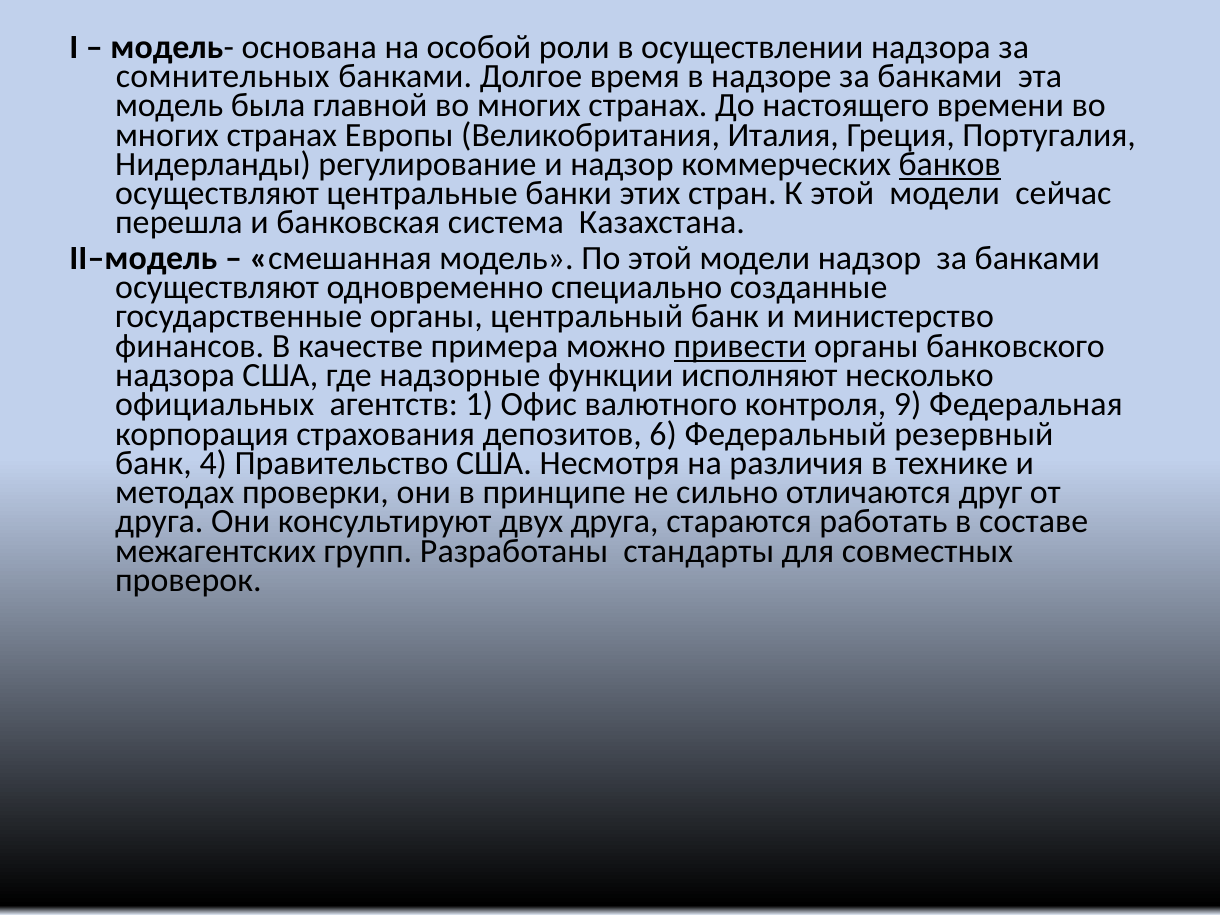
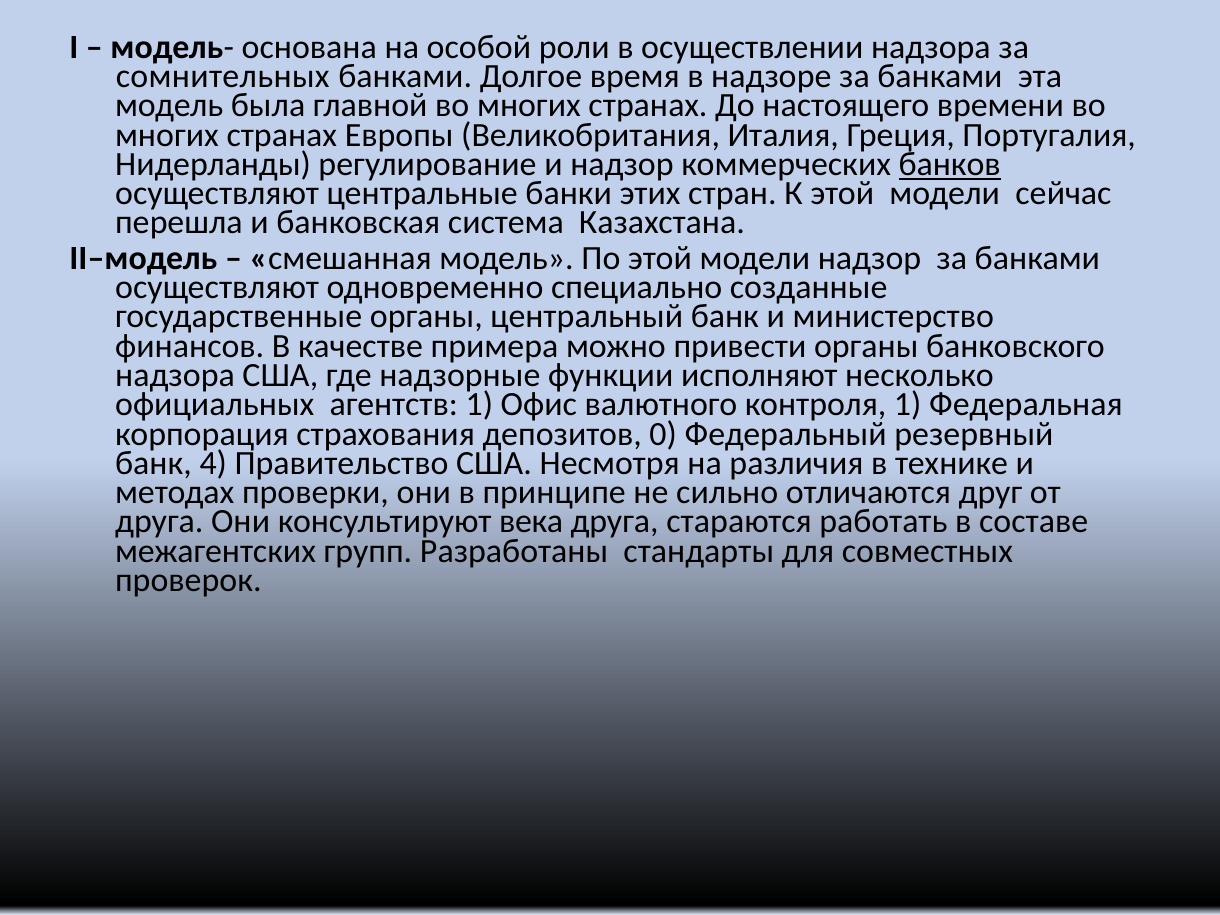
привести underline: present -> none (740, 346)
контроля 9: 9 -> 1 (908, 405)
6: 6 -> 0 (663, 434)
двух: двух -> века (531, 522)
